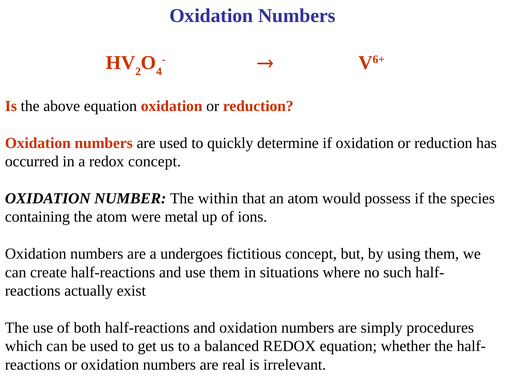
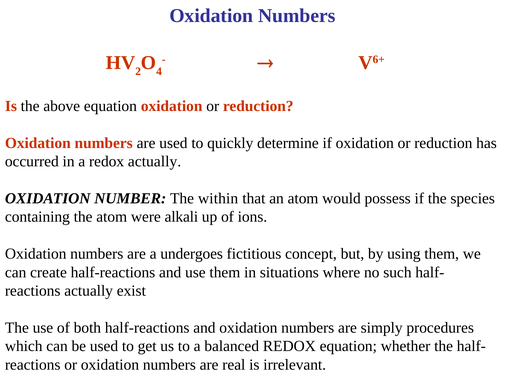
redox concept: concept -> actually (155, 162)
metal: metal -> alkali (181, 217)
